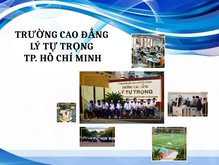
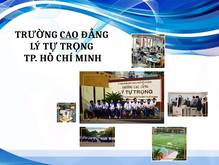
CAO underline: none -> present (69, 35)
